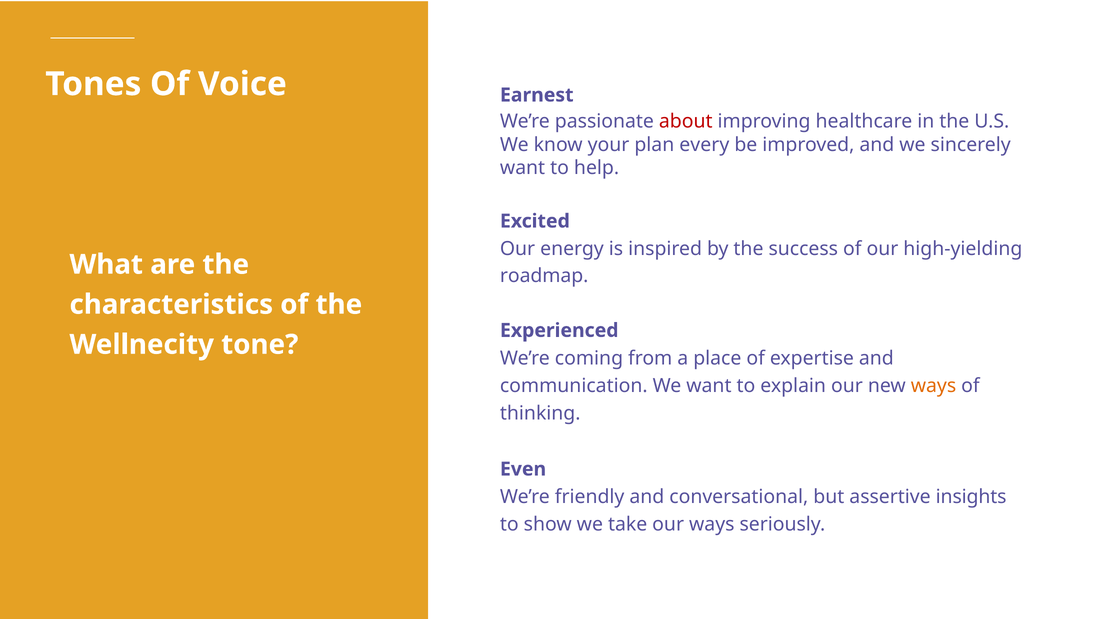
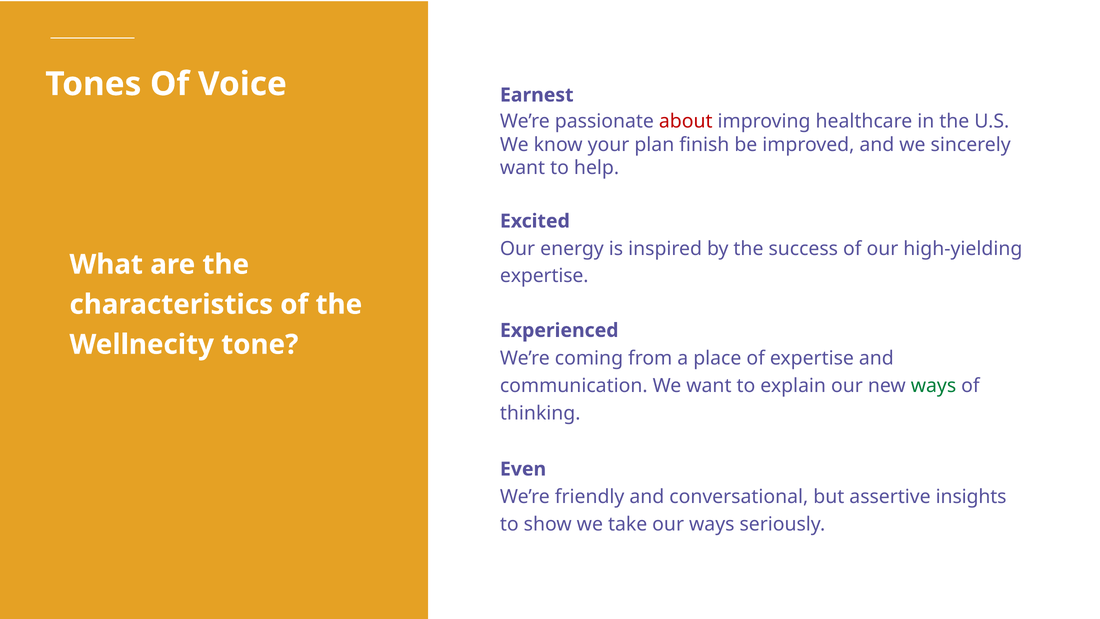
every: every -> finish (704, 145)
roadmap: roadmap -> expertise (544, 276)
ways colour: orange -> green (934, 386)
